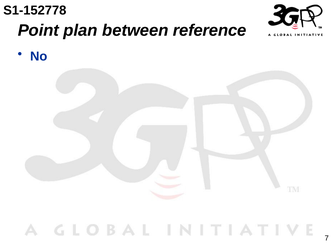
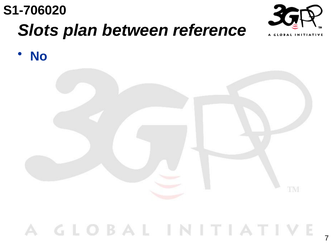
S1-152778: S1-152778 -> S1-706020 (35, 10)
Point: Point -> Slots (38, 30)
